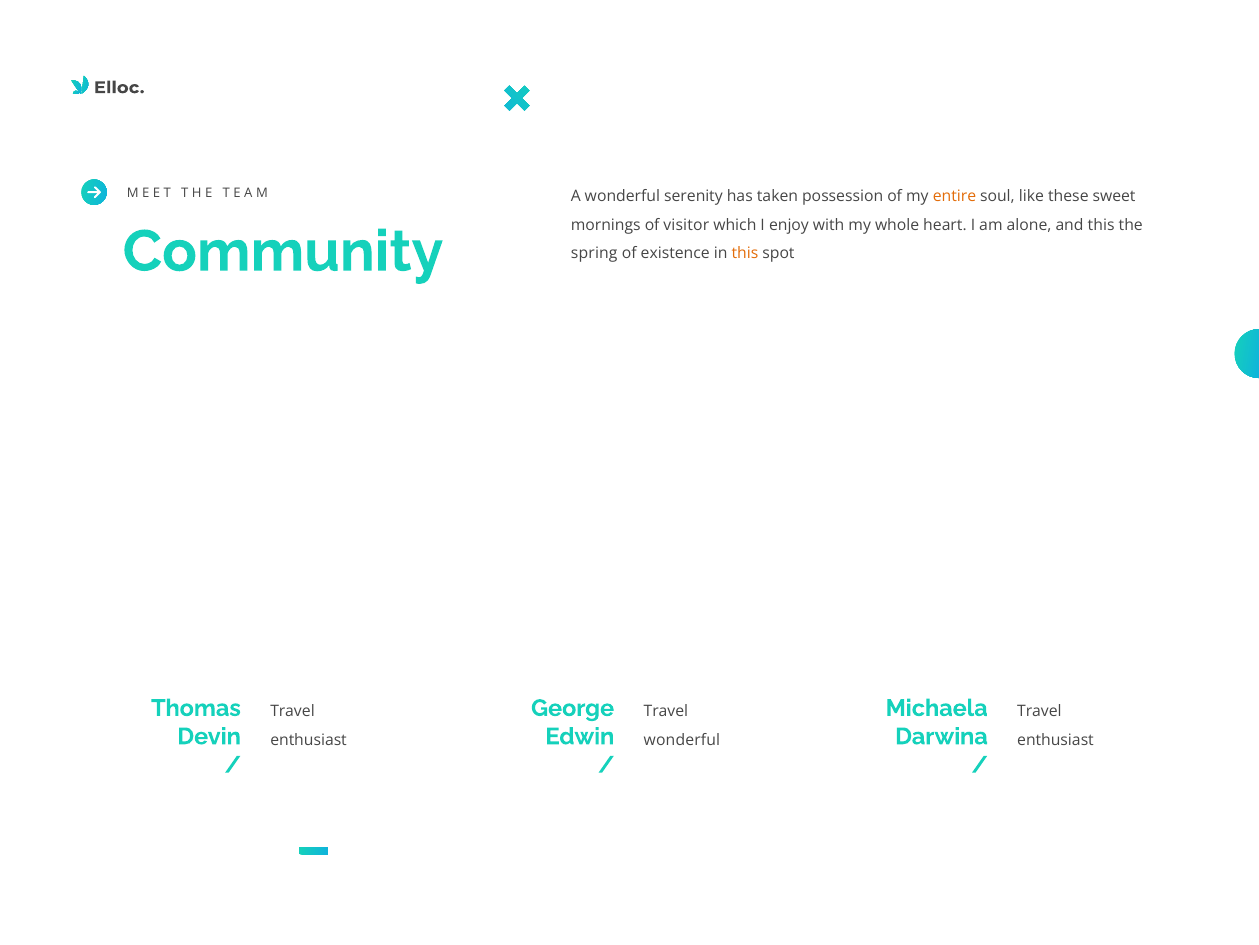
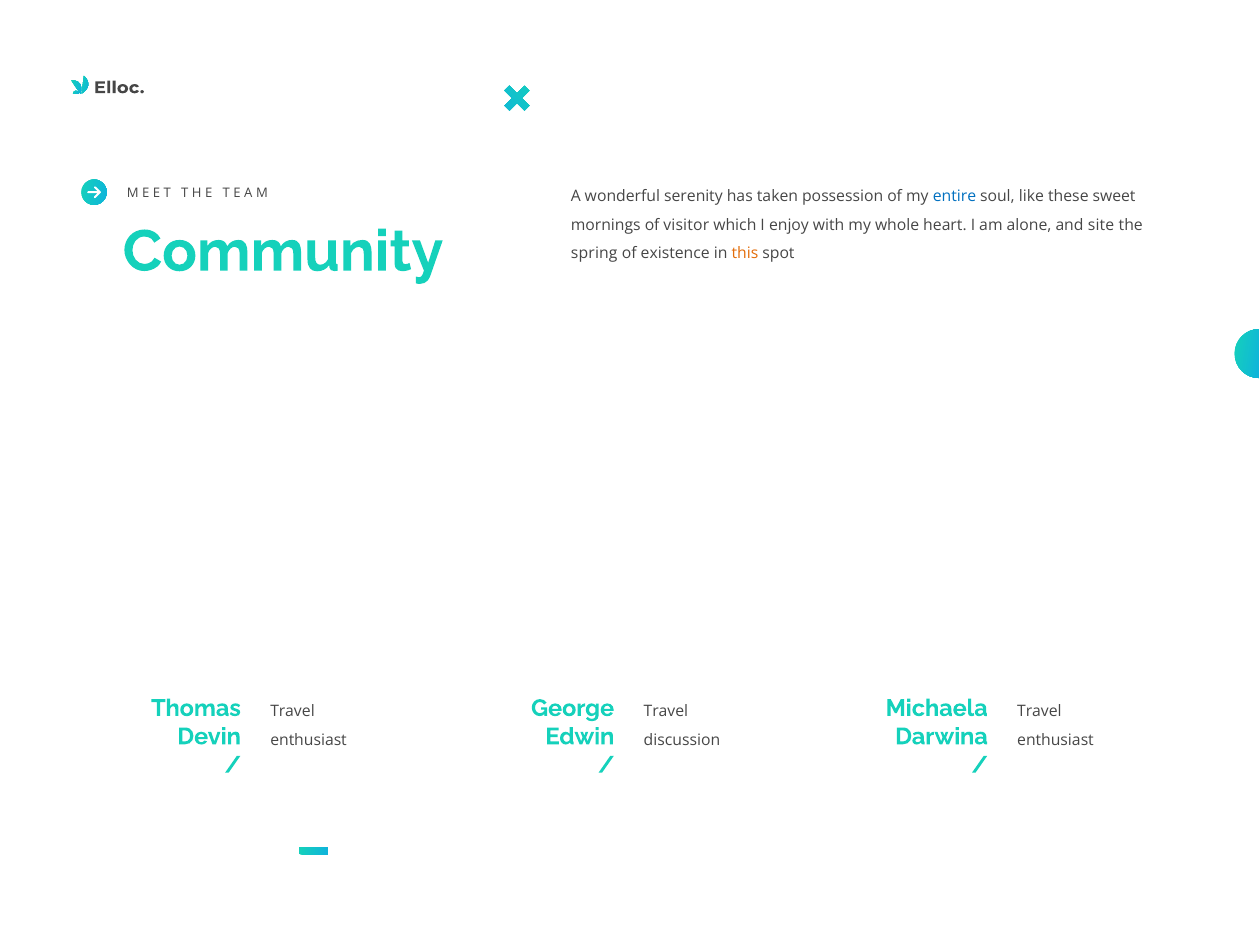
entire colour: orange -> blue (954, 196)
and this: this -> site (1101, 225)
wonderful: wonderful -> discussion (682, 739)
